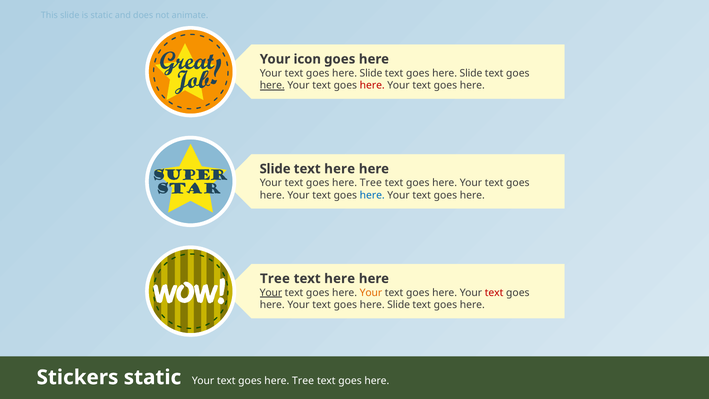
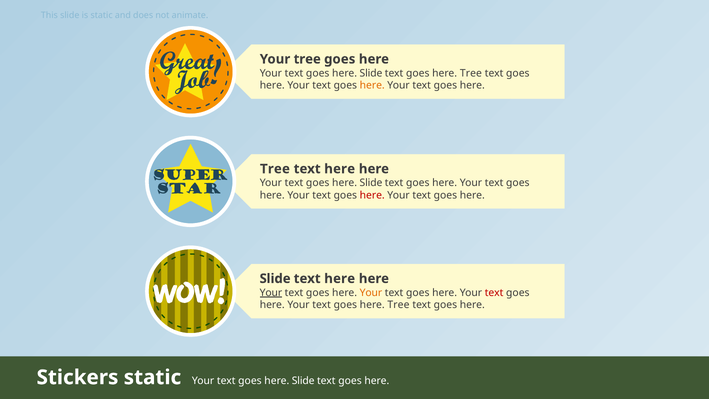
Your icon: icon -> tree (307, 59)
Slide: Slide -> Tree (471, 73)
here underline: present -> none (272, 85)
here colour: red -> orange (372, 85)
Slide: Slide -> Tree (275, 169)
Tree: Tree -> Slide (371, 183)
here colour: blue -> red (372, 195)
Tree: Tree -> Slide (275, 278)
Slide: Slide -> Tree (398, 305)
Tree: Tree -> Slide (303, 381)
